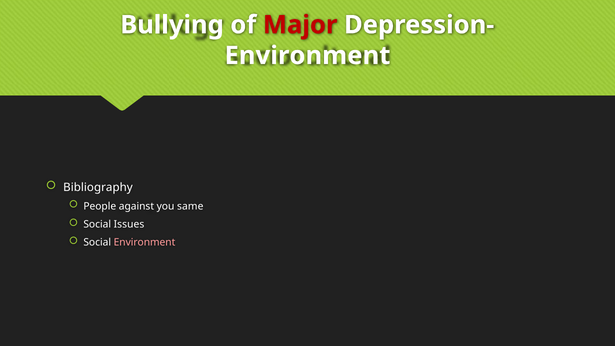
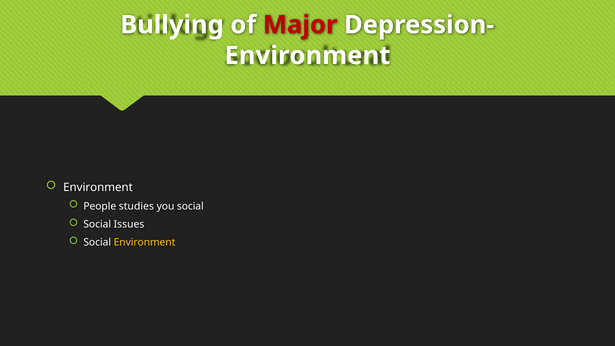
Bibliography: Bibliography -> Environment (98, 187)
against: against -> studies (136, 206)
you same: same -> social (190, 206)
Environment colour: pink -> yellow (145, 243)
